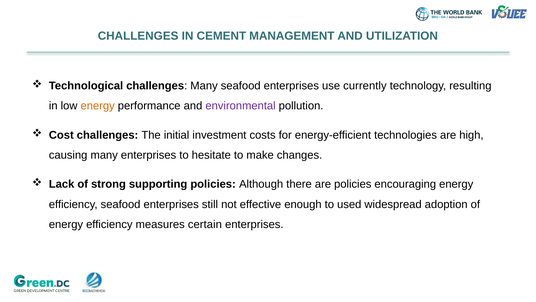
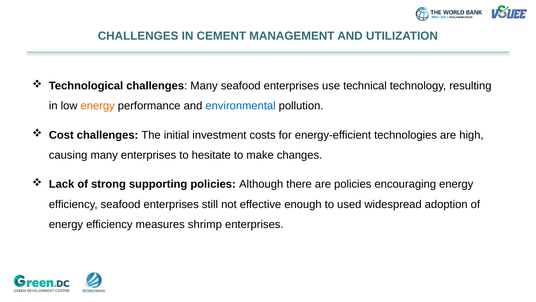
currently: currently -> technical (365, 86)
environmental colour: purple -> blue (241, 106)
certain: certain -> shrimp (205, 224)
